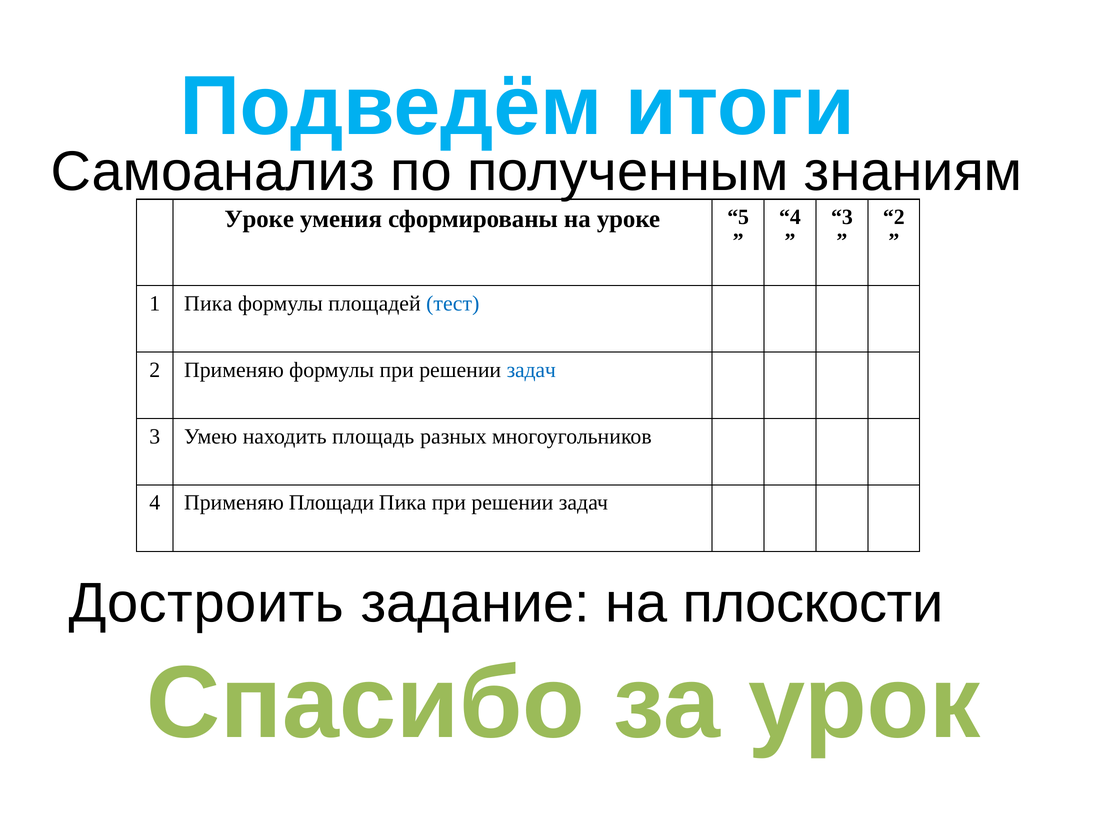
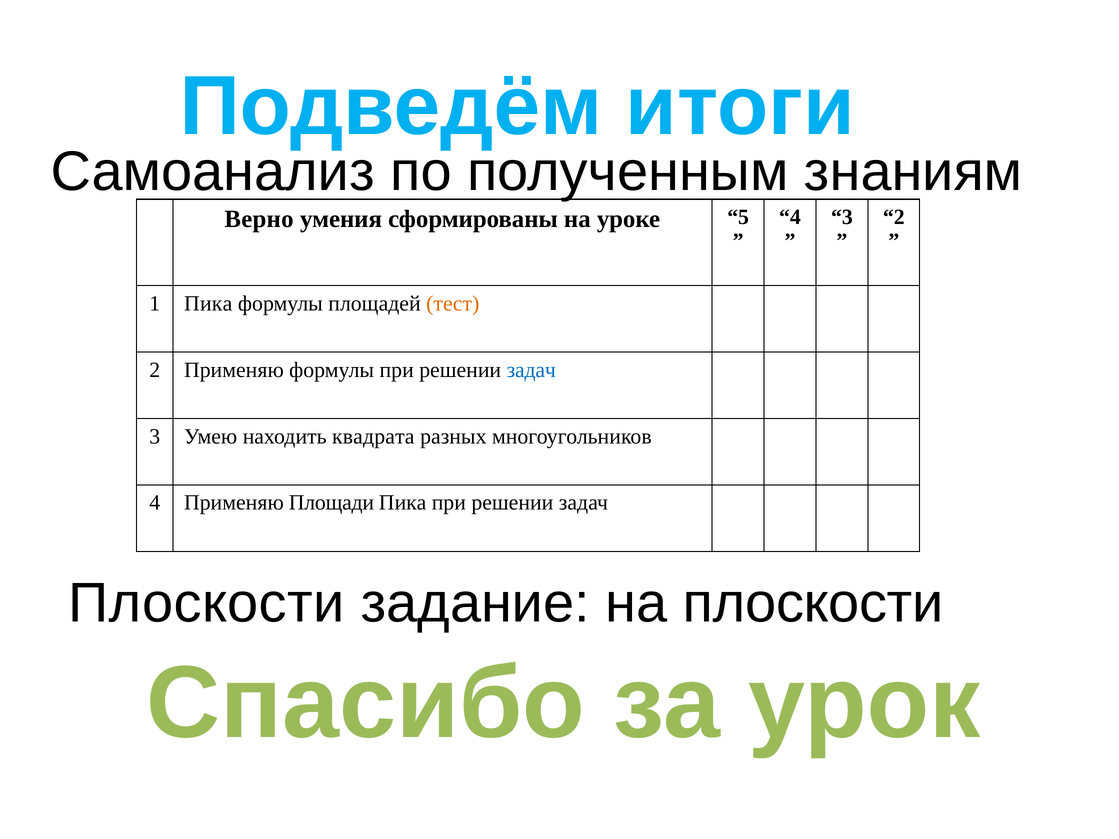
Уроке: Уроке -> Верно (259, 219)
тест colour: blue -> orange (453, 304)
площадь: площадь -> квадрата (373, 437)
Достроить: Достроить -> Плоскости (206, 604)
